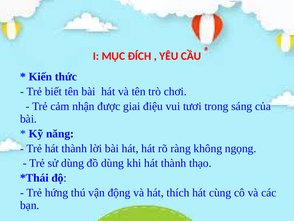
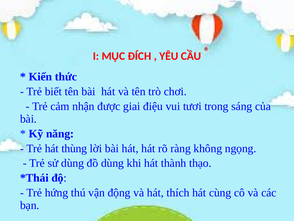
Trẻ hát thành: thành -> thùng (74, 148)
